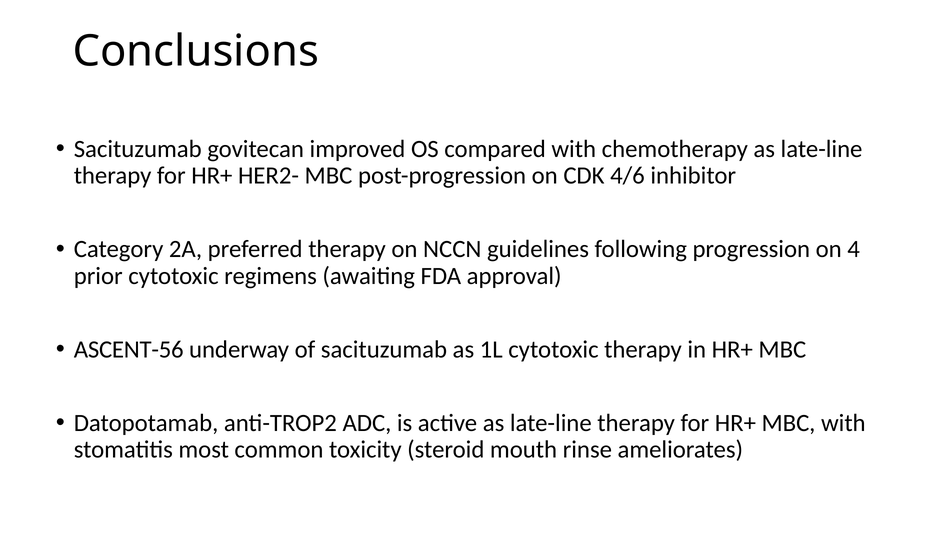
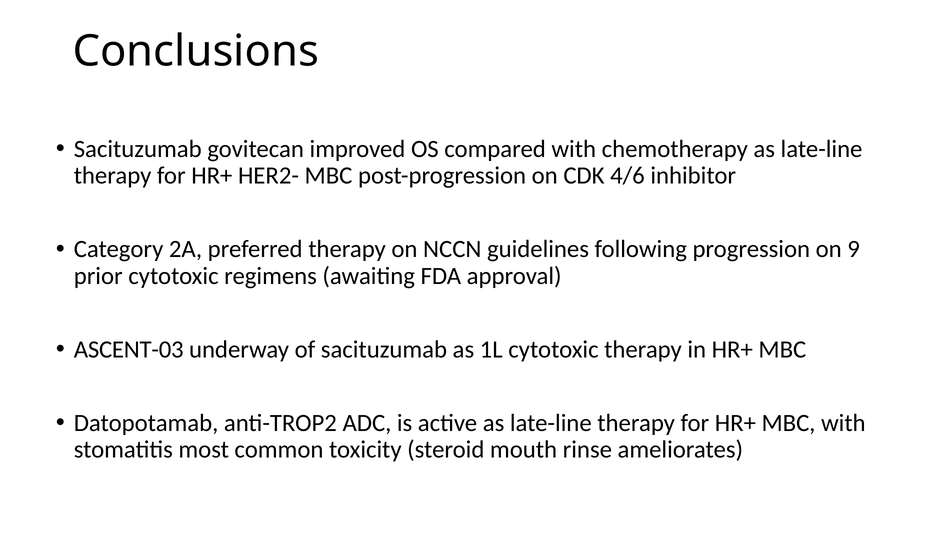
4: 4 -> 9 (854, 249)
ASCENT-56: ASCENT-56 -> ASCENT-03 (129, 349)
